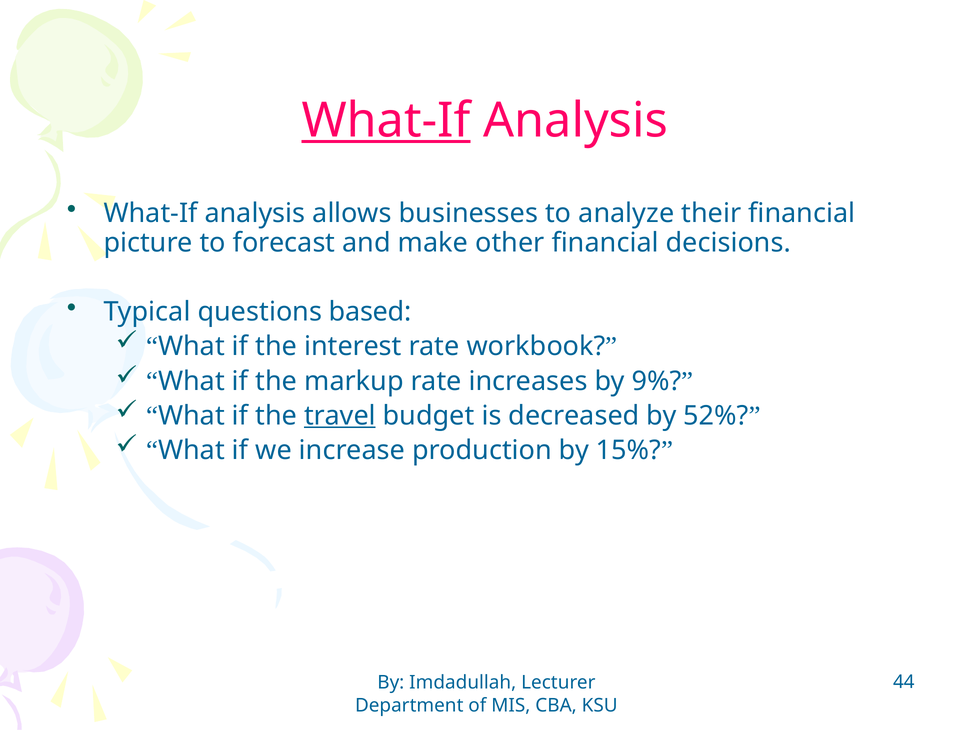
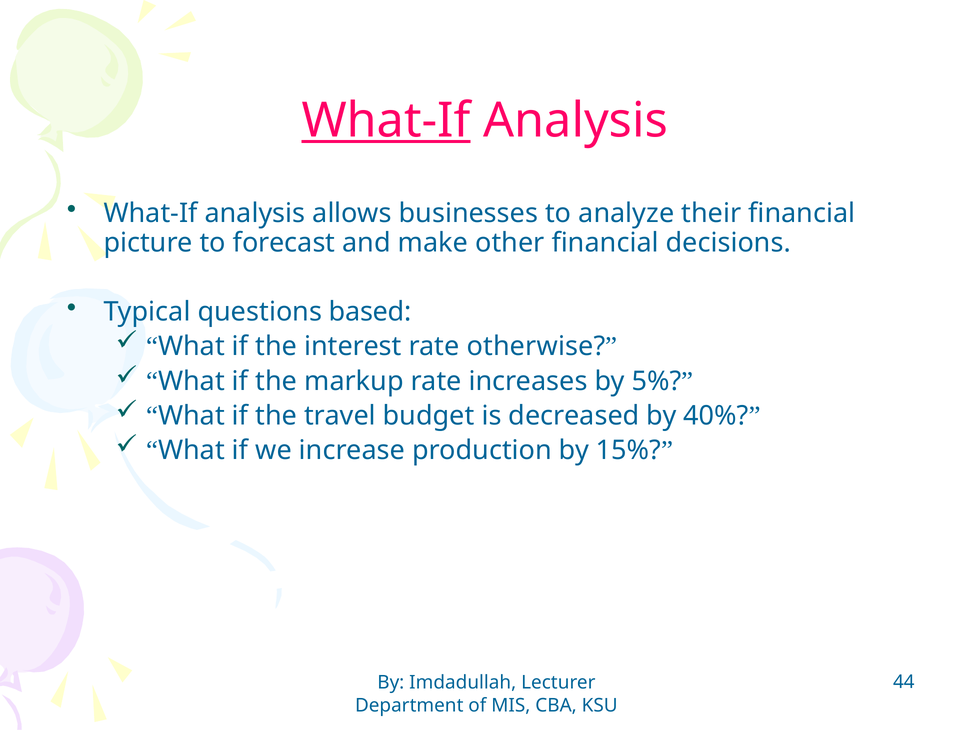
workbook: workbook -> otherwise (536, 346)
9%: 9% -> 5% (656, 381)
travel underline: present -> none (340, 416)
52%: 52% -> 40% (716, 416)
